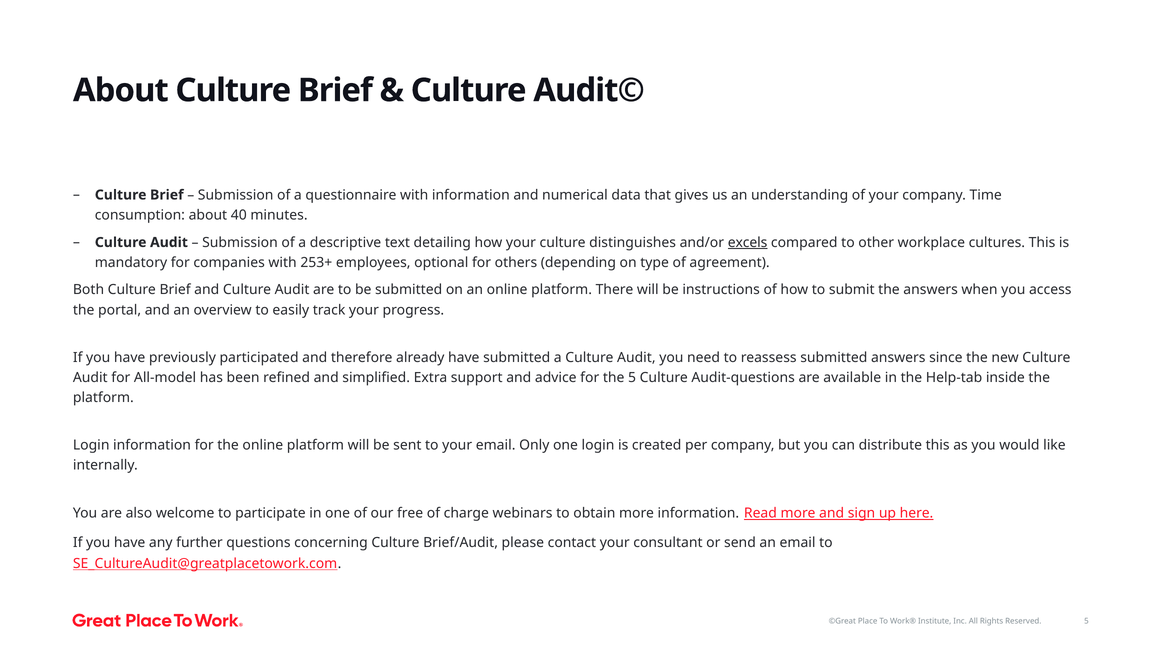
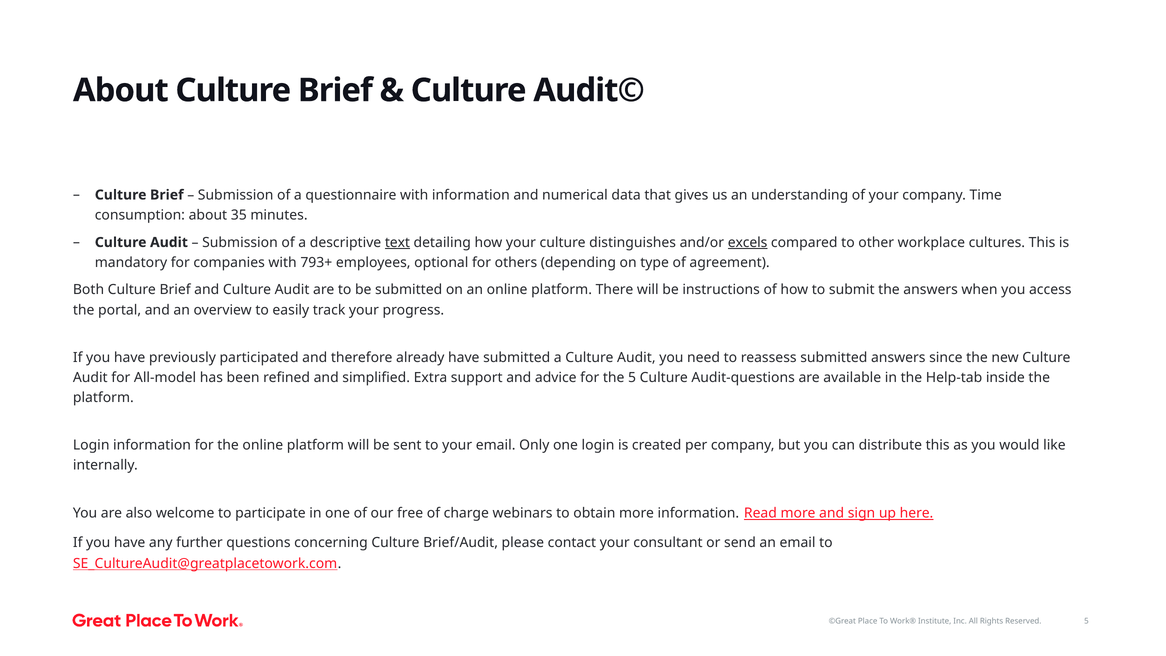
40: 40 -> 35 (239, 215)
text underline: none -> present (397, 242)
253+: 253+ -> 793+ (316, 262)
